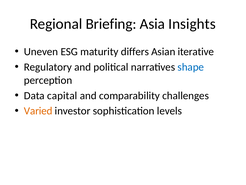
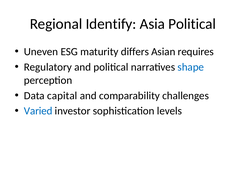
Briefing: Briefing -> Identify (111, 24)
Asia Insights: Insights -> Political (192, 24)
iterative: iterative -> requires (196, 52)
Varied colour: orange -> blue (38, 111)
